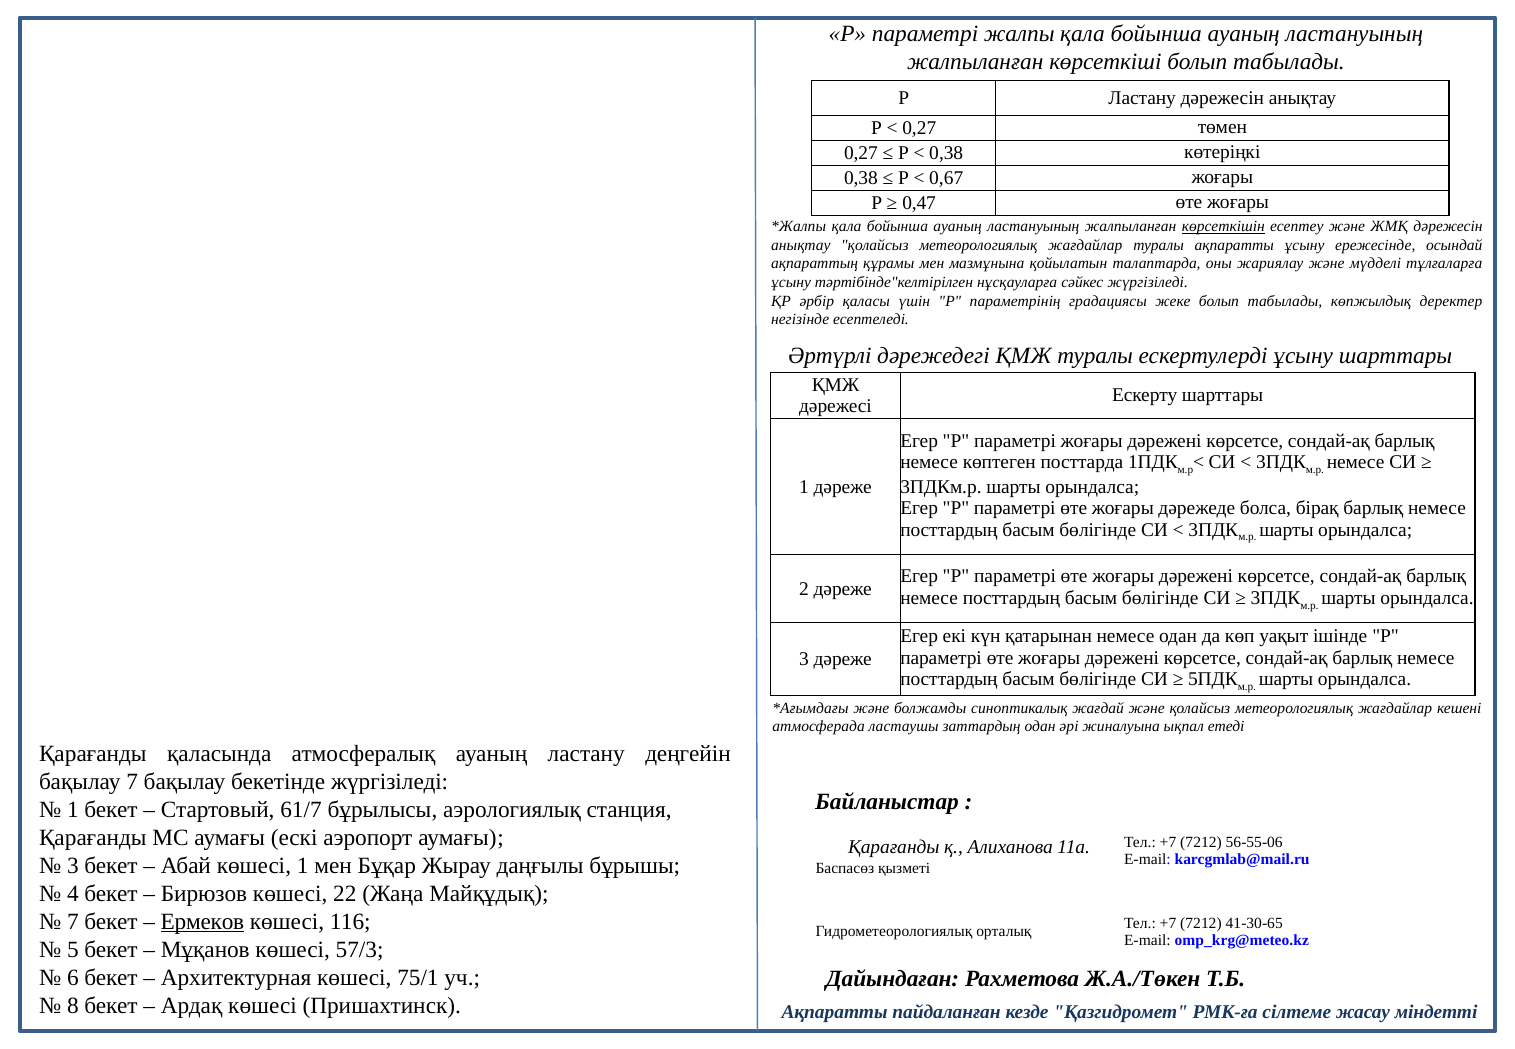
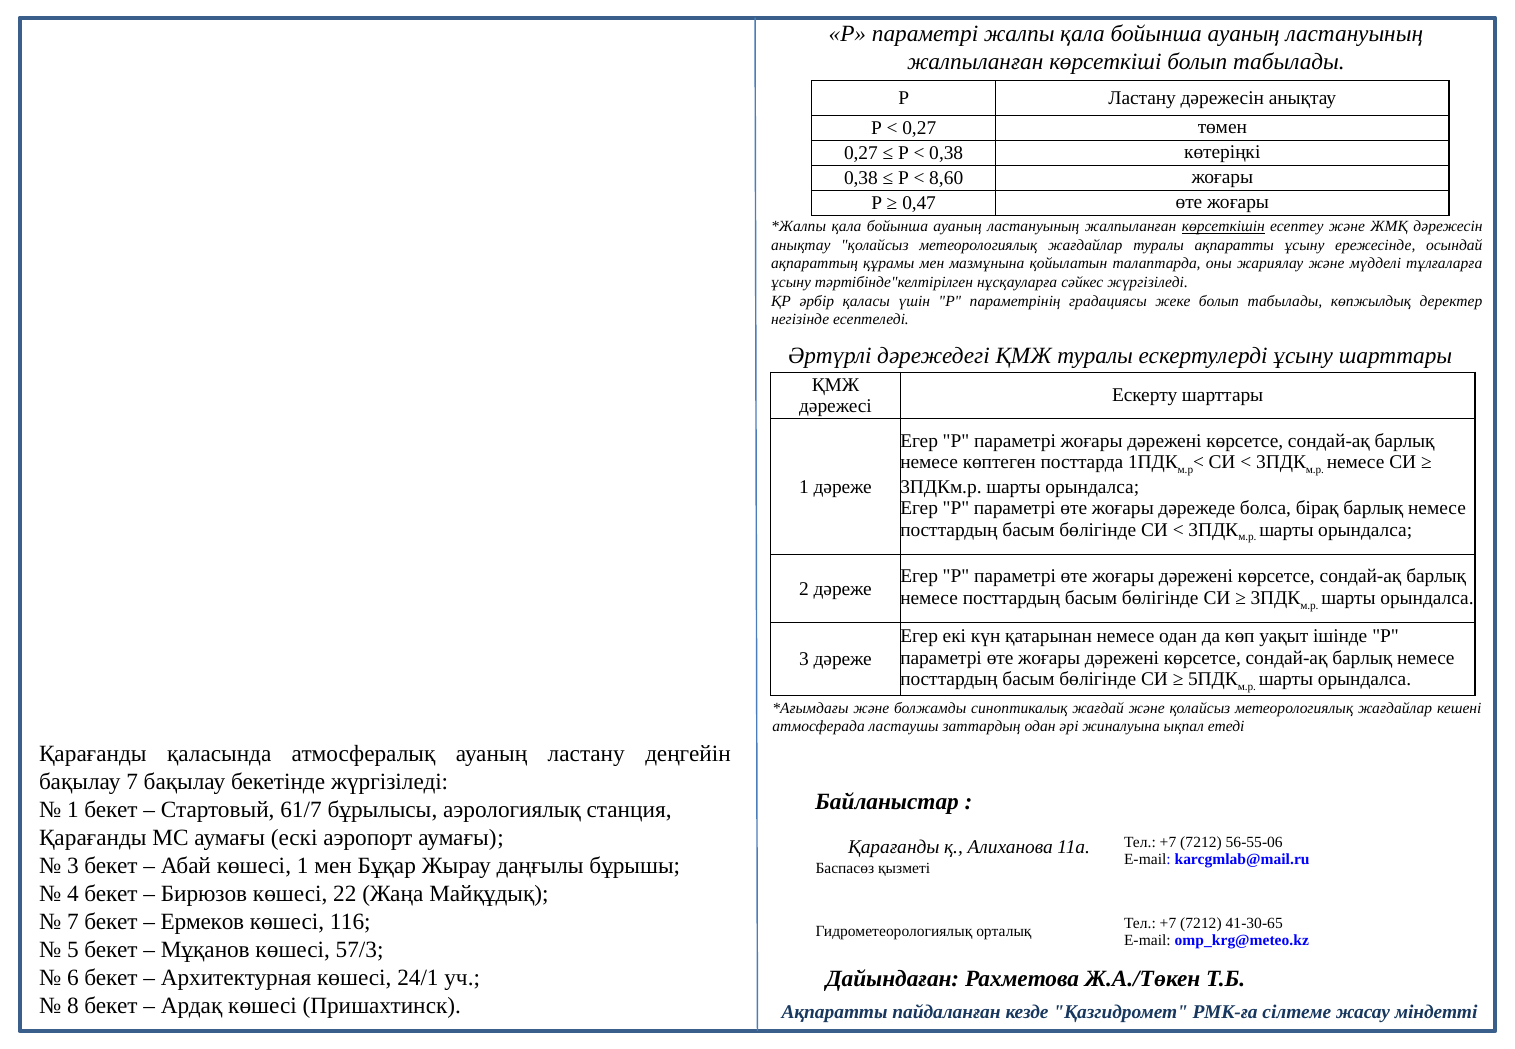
0,67: 0,67 -> 8,60 (946, 178)
Ермеков underline: present -> none (202, 922)
75/1: 75/1 -> 24/1 (418, 977)
